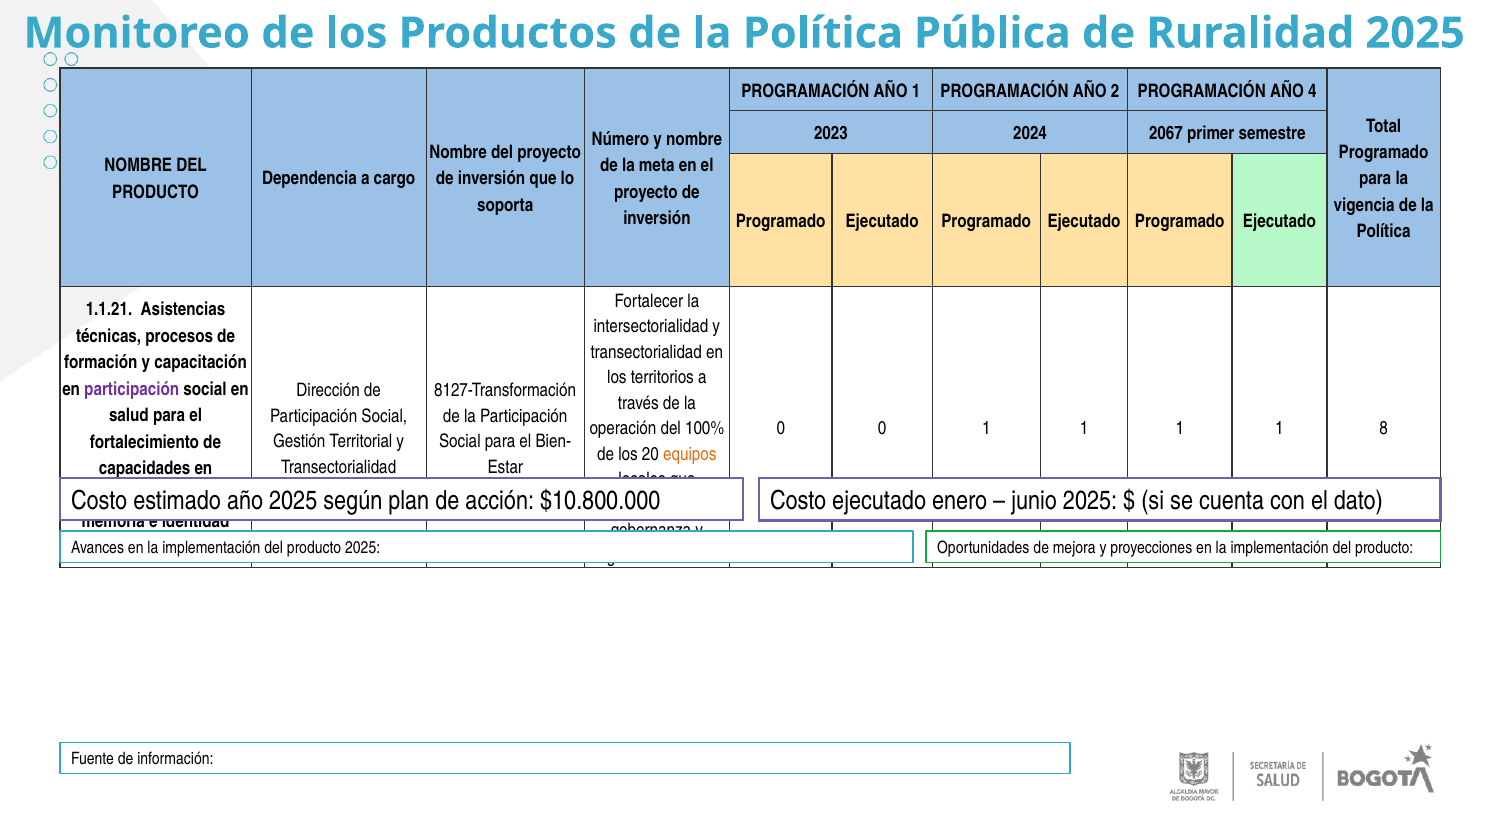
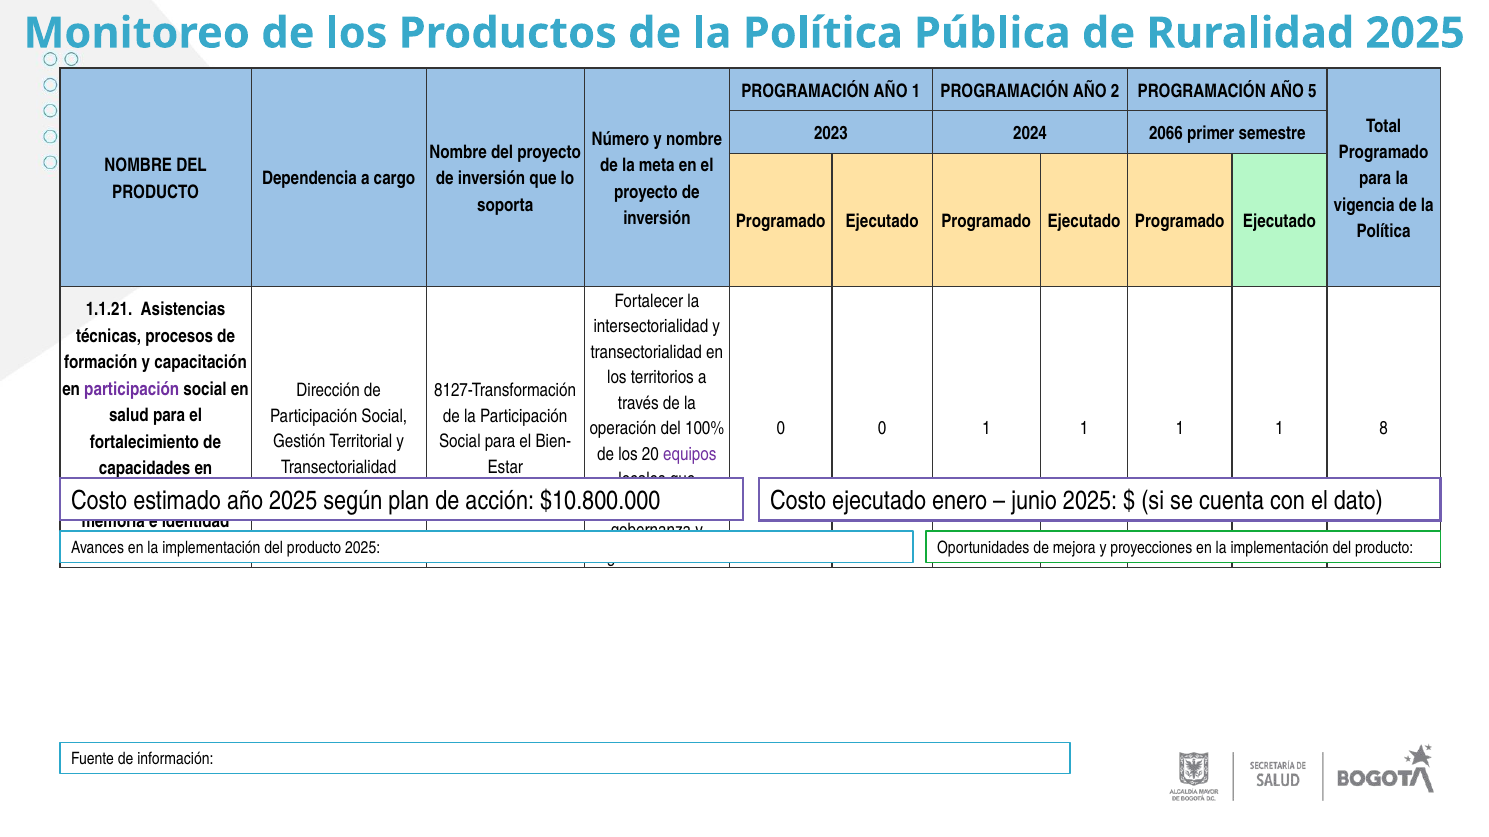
4: 4 -> 5 (1312, 91)
2067: 2067 -> 2066 (1166, 134)
equipos colour: orange -> purple (690, 455)
